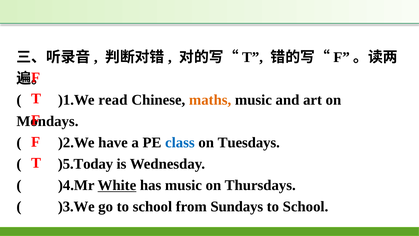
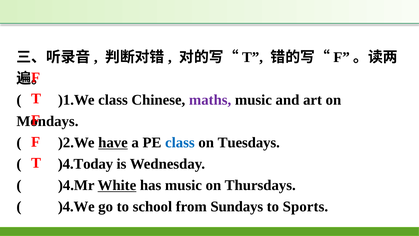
)1.We read: read -> class (113, 100)
maths colour: orange -> purple (210, 100)
have underline: none -> present (113, 142)
)5.Today: )5.Today -> )4.Today (86, 164)
)3.We: )3.We -> )4.We (76, 206)
School: School -> Sports (305, 206)
